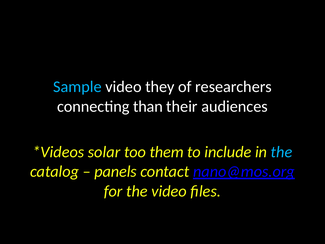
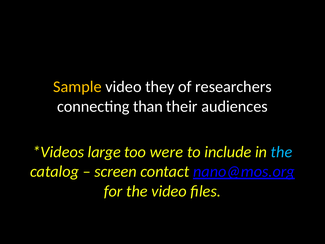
Sample colour: light blue -> yellow (77, 87)
solar: solar -> large (104, 152)
them: them -> were (167, 152)
panels: panels -> screen (116, 171)
